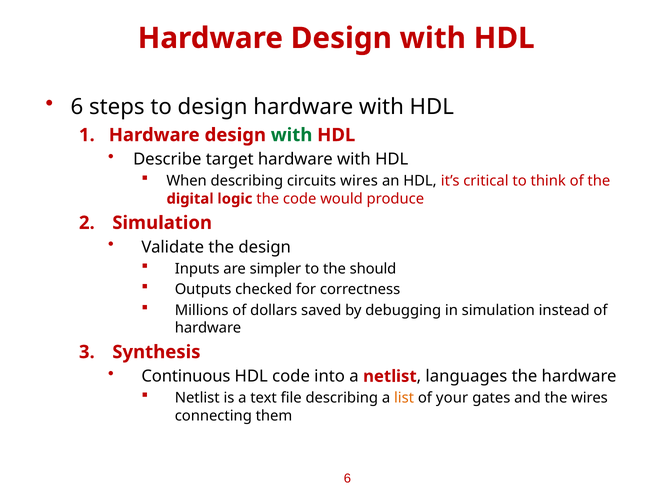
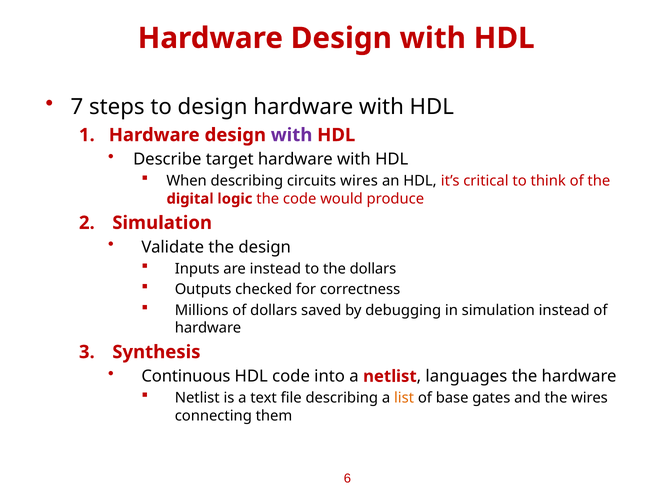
6: 6 -> 7 (77, 107)
with colour: green -> purple (292, 135)
are simpler: simpler -> instead (275, 269)
the should: should -> dollars (373, 269)
your: your -> base (452, 398)
